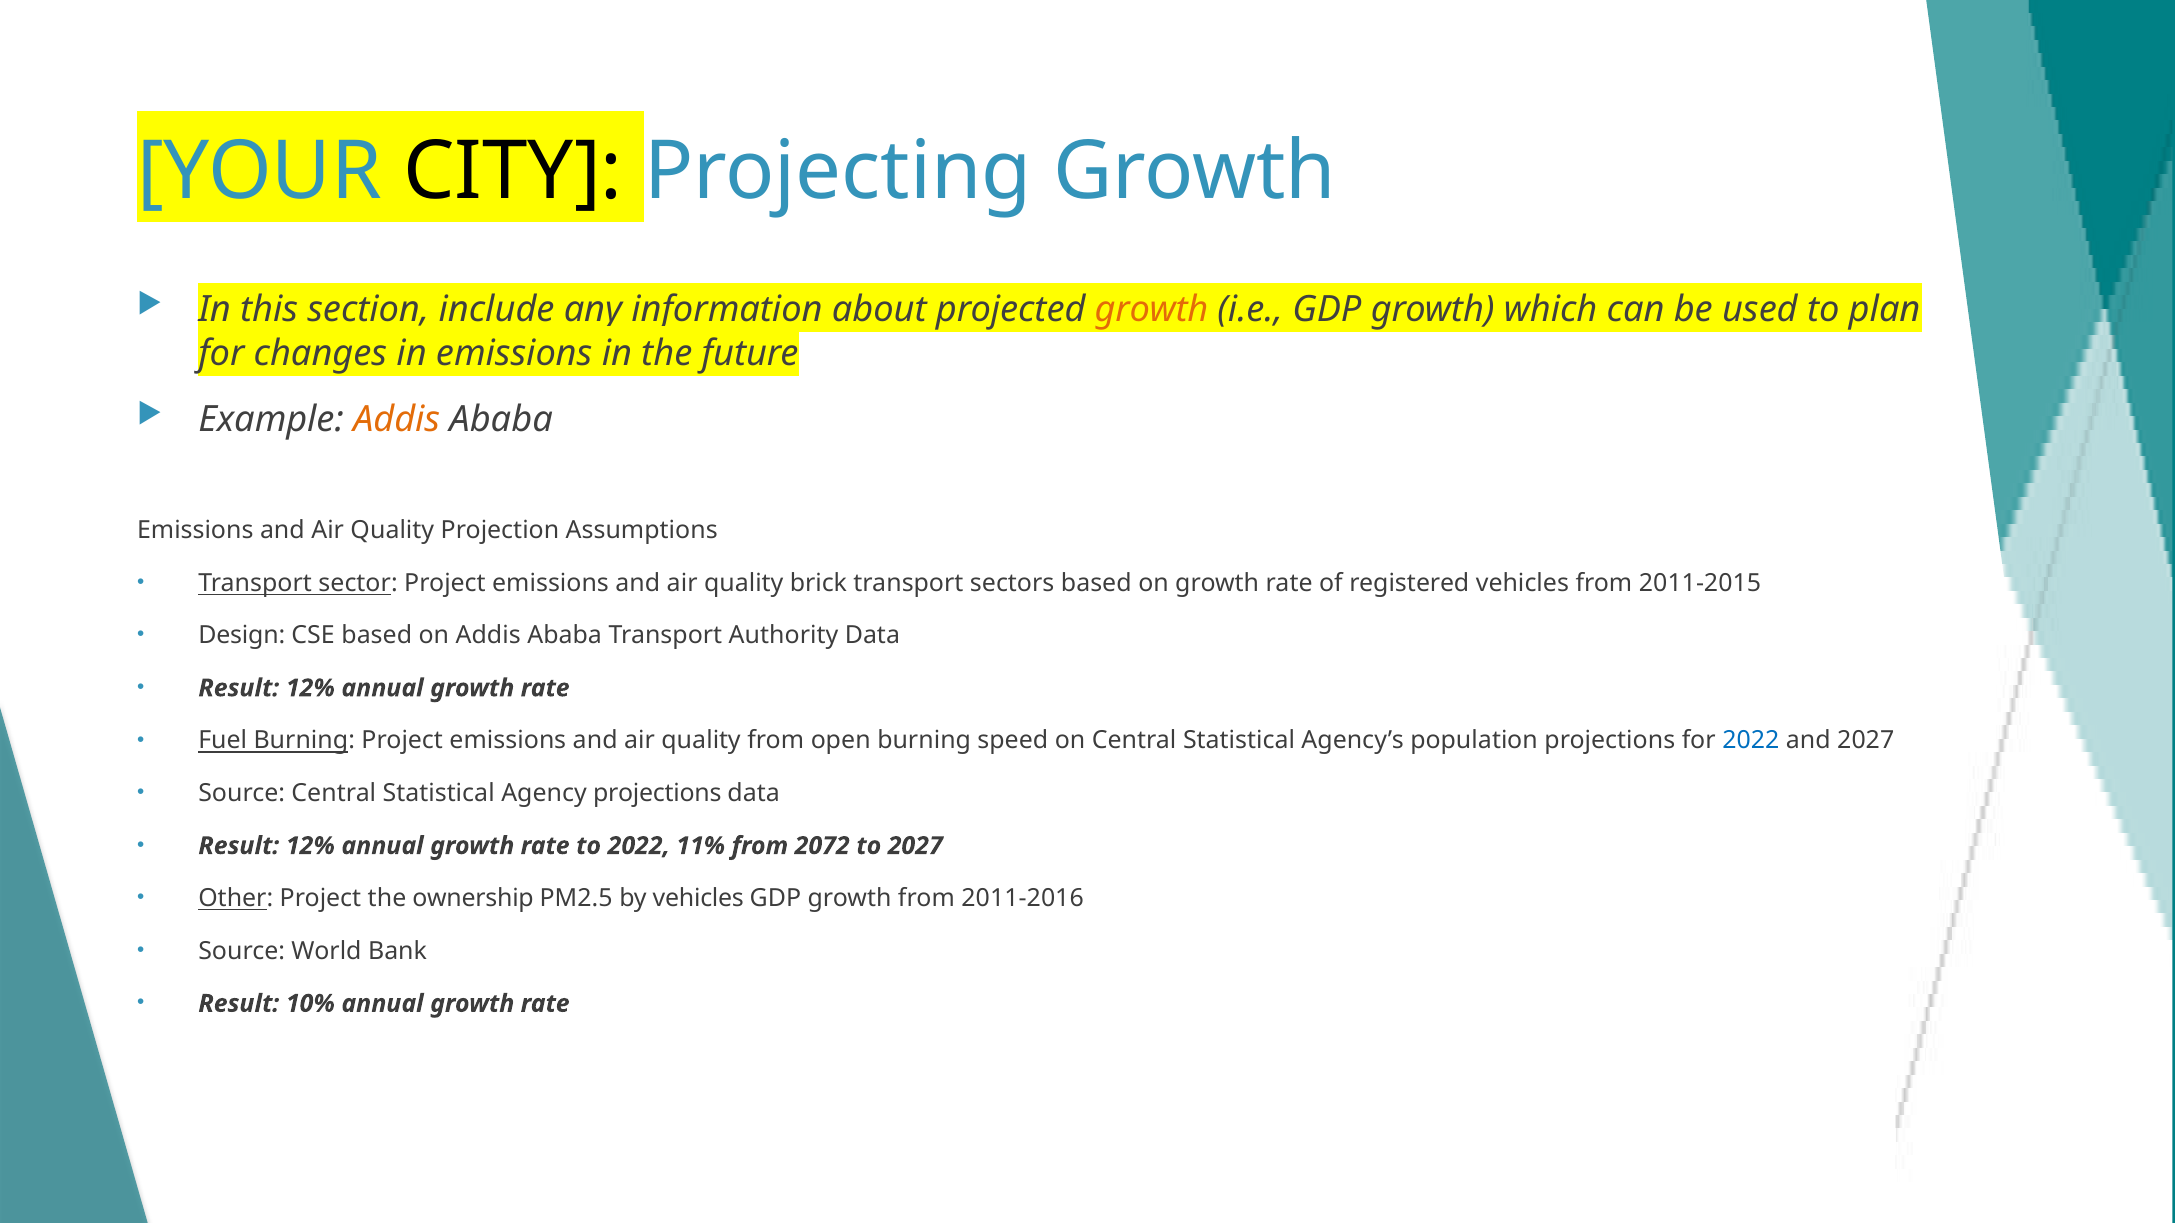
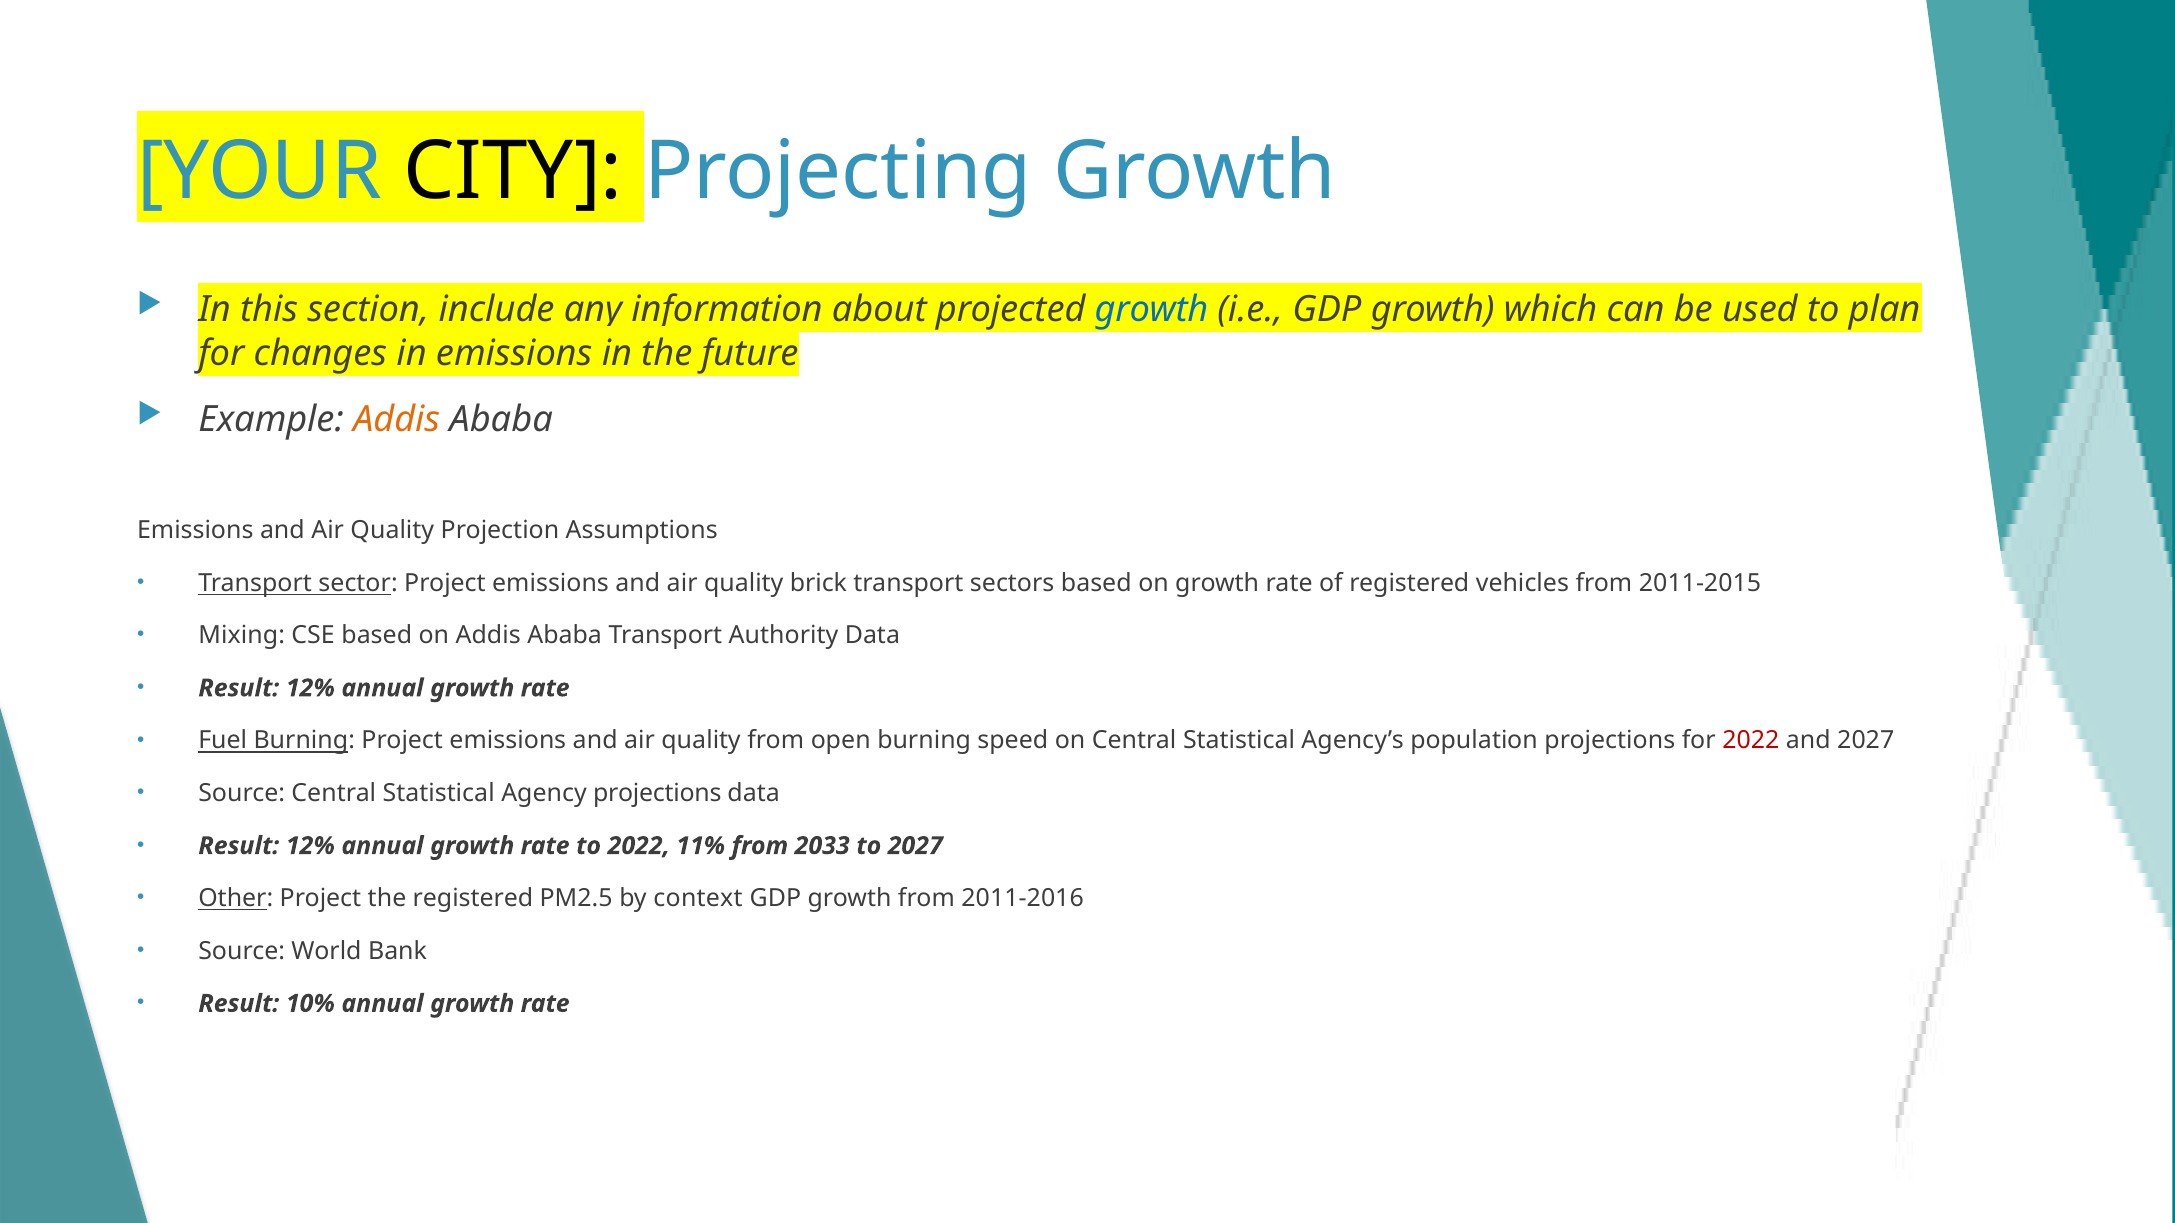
growth colour: orange -> blue (1152, 310)
Design: Design -> Mixing (242, 636)
2022 colour: blue -> red (1751, 741)
2072: 2072 -> 2033 (822, 846)
the ownership: ownership -> registered (473, 899)
by vehicles: vehicles -> context (698, 899)
